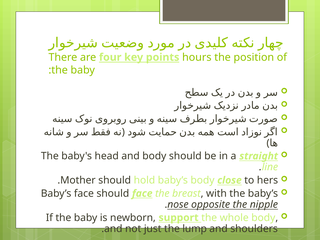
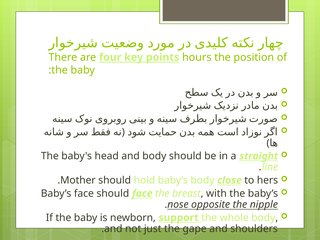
lump: lump -> gape (195, 229)
